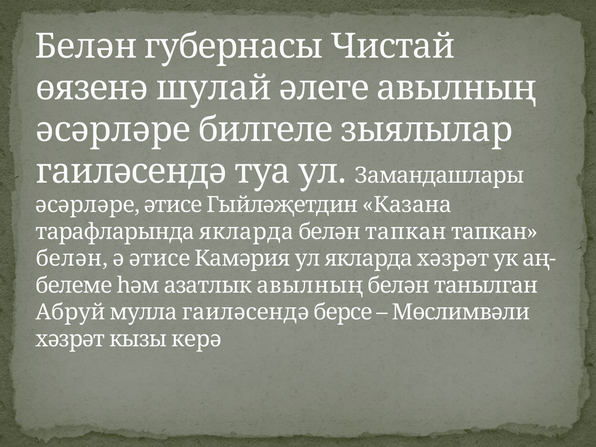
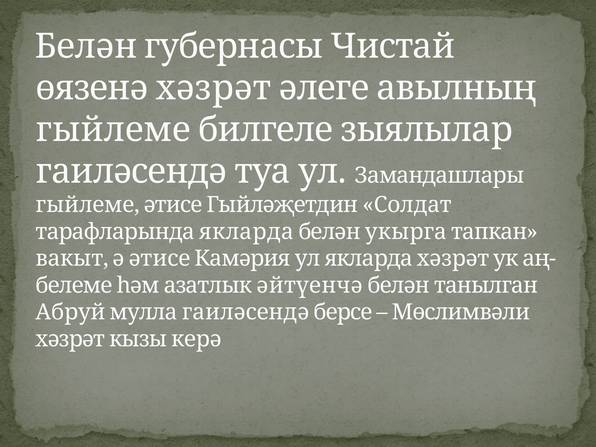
өязенә шулай: шулай -> хәзрәт (214, 88)
әсәрләре: әсәрләре -> гыйлеме (113, 130)
әсәрләре: әсәрләре -> гыйлеме (88, 205)
Казана: Казана -> Солдат (407, 205)
белән тапкан: тапкан -> укырга (406, 232)
белән: белән -> вакыт (72, 259)
азатлык авылның: авылның -> әйтүенчә (310, 285)
